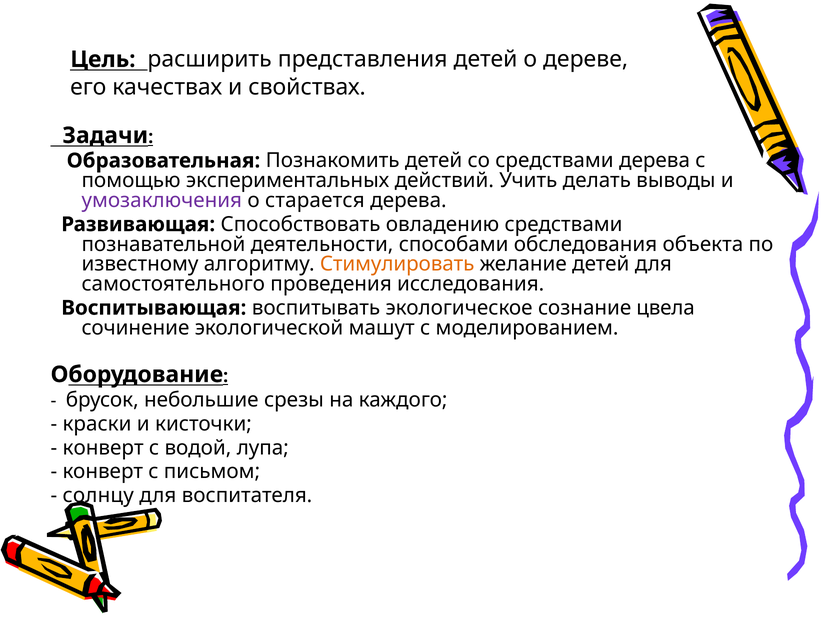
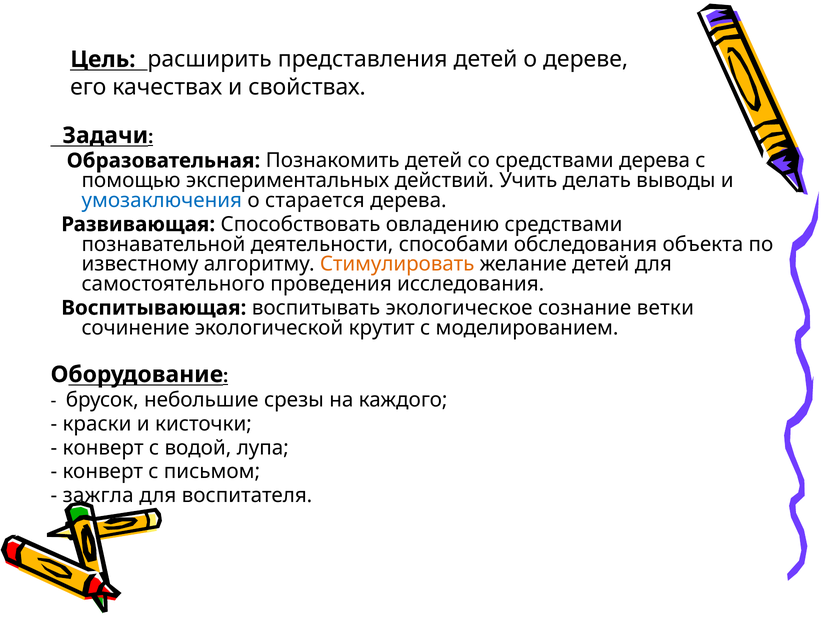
умозаключения colour: purple -> blue (162, 200)
цвела: цвела -> ветки (665, 308)
машут: машут -> крутит (382, 327)
солнцу: солнцу -> зажгла (98, 495)
